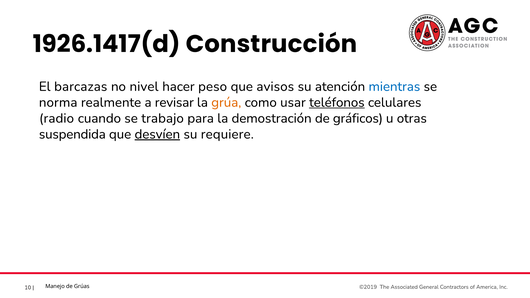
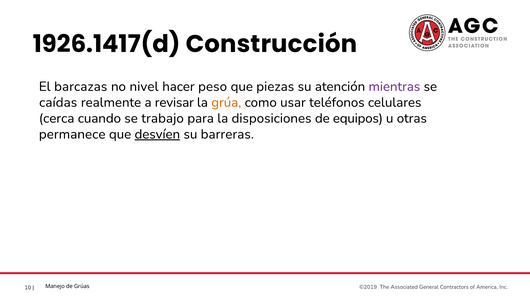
avisos: avisos -> piezas (275, 87)
mientras colour: blue -> purple (394, 87)
norma: norma -> caídas (58, 102)
teléfonos underline: present -> none (337, 102)
radio: radio -> cerca (57, 118)
demostración: demostración -> disposiciones (272, 118)
gráficos: gráficos -> equipos (358, 118)
suspendida: suspendida -> permanece (72, 134)
requiere: requiere -> barreras (227, 134)
